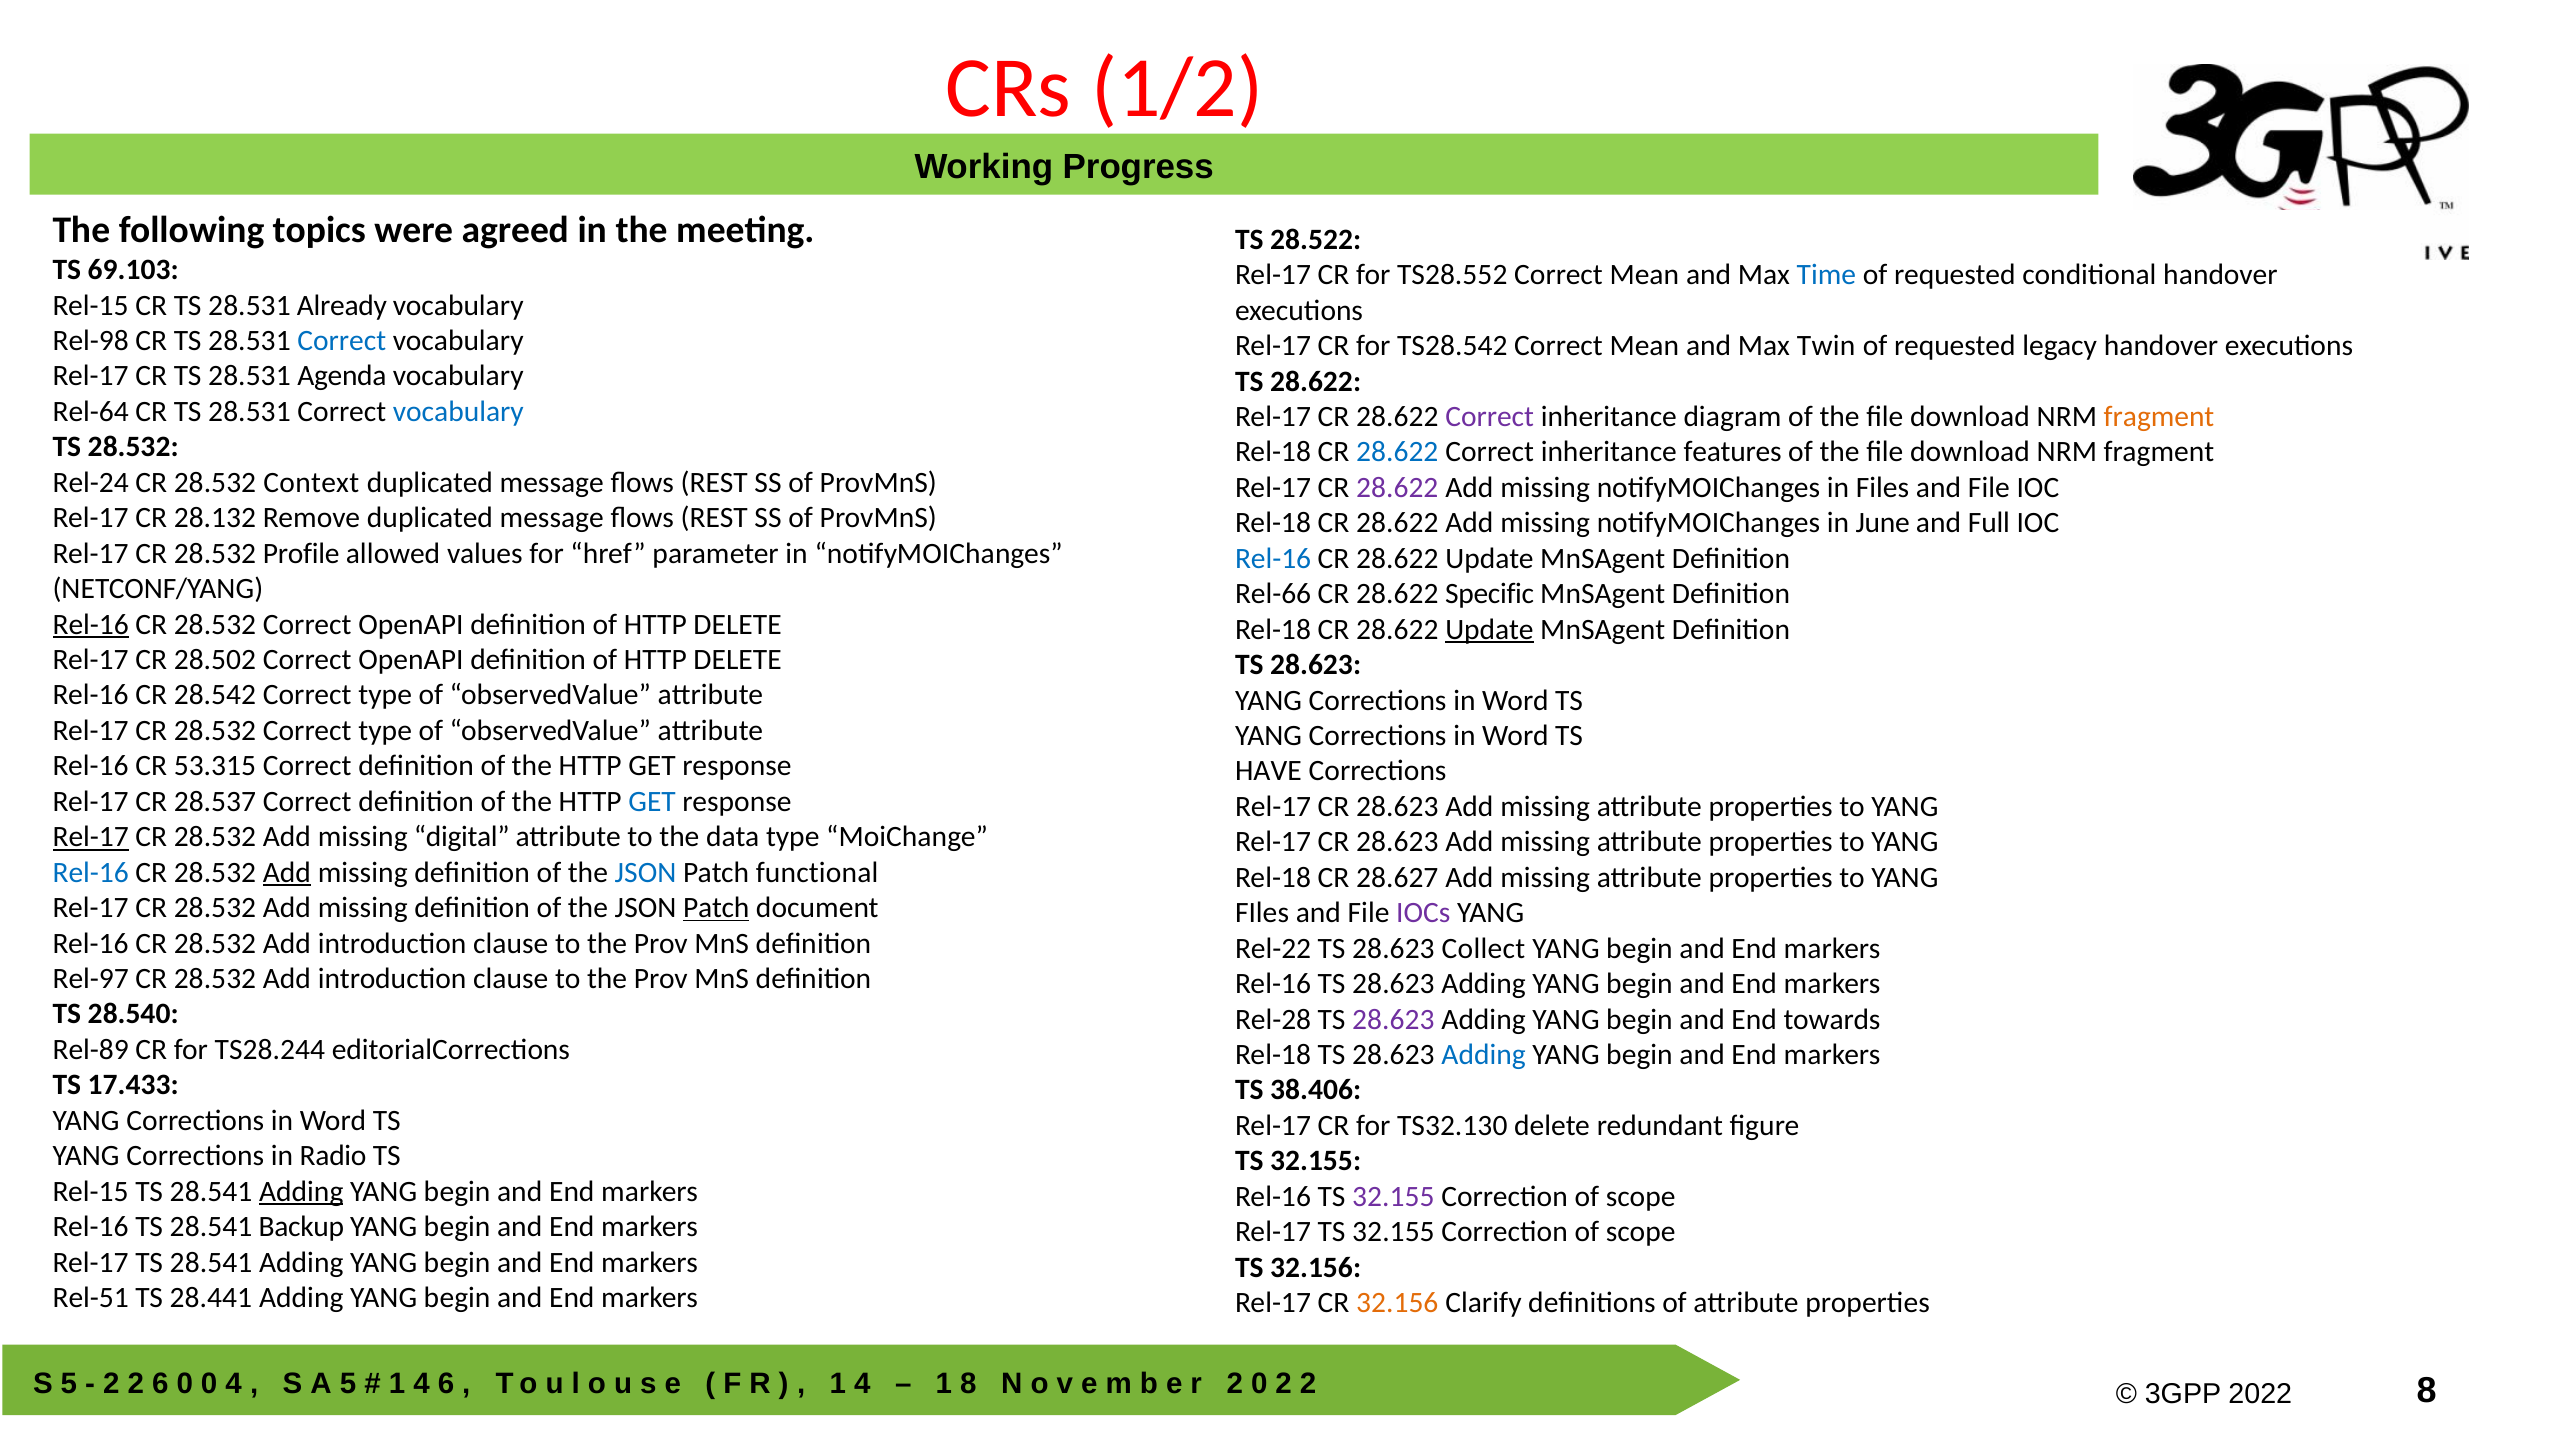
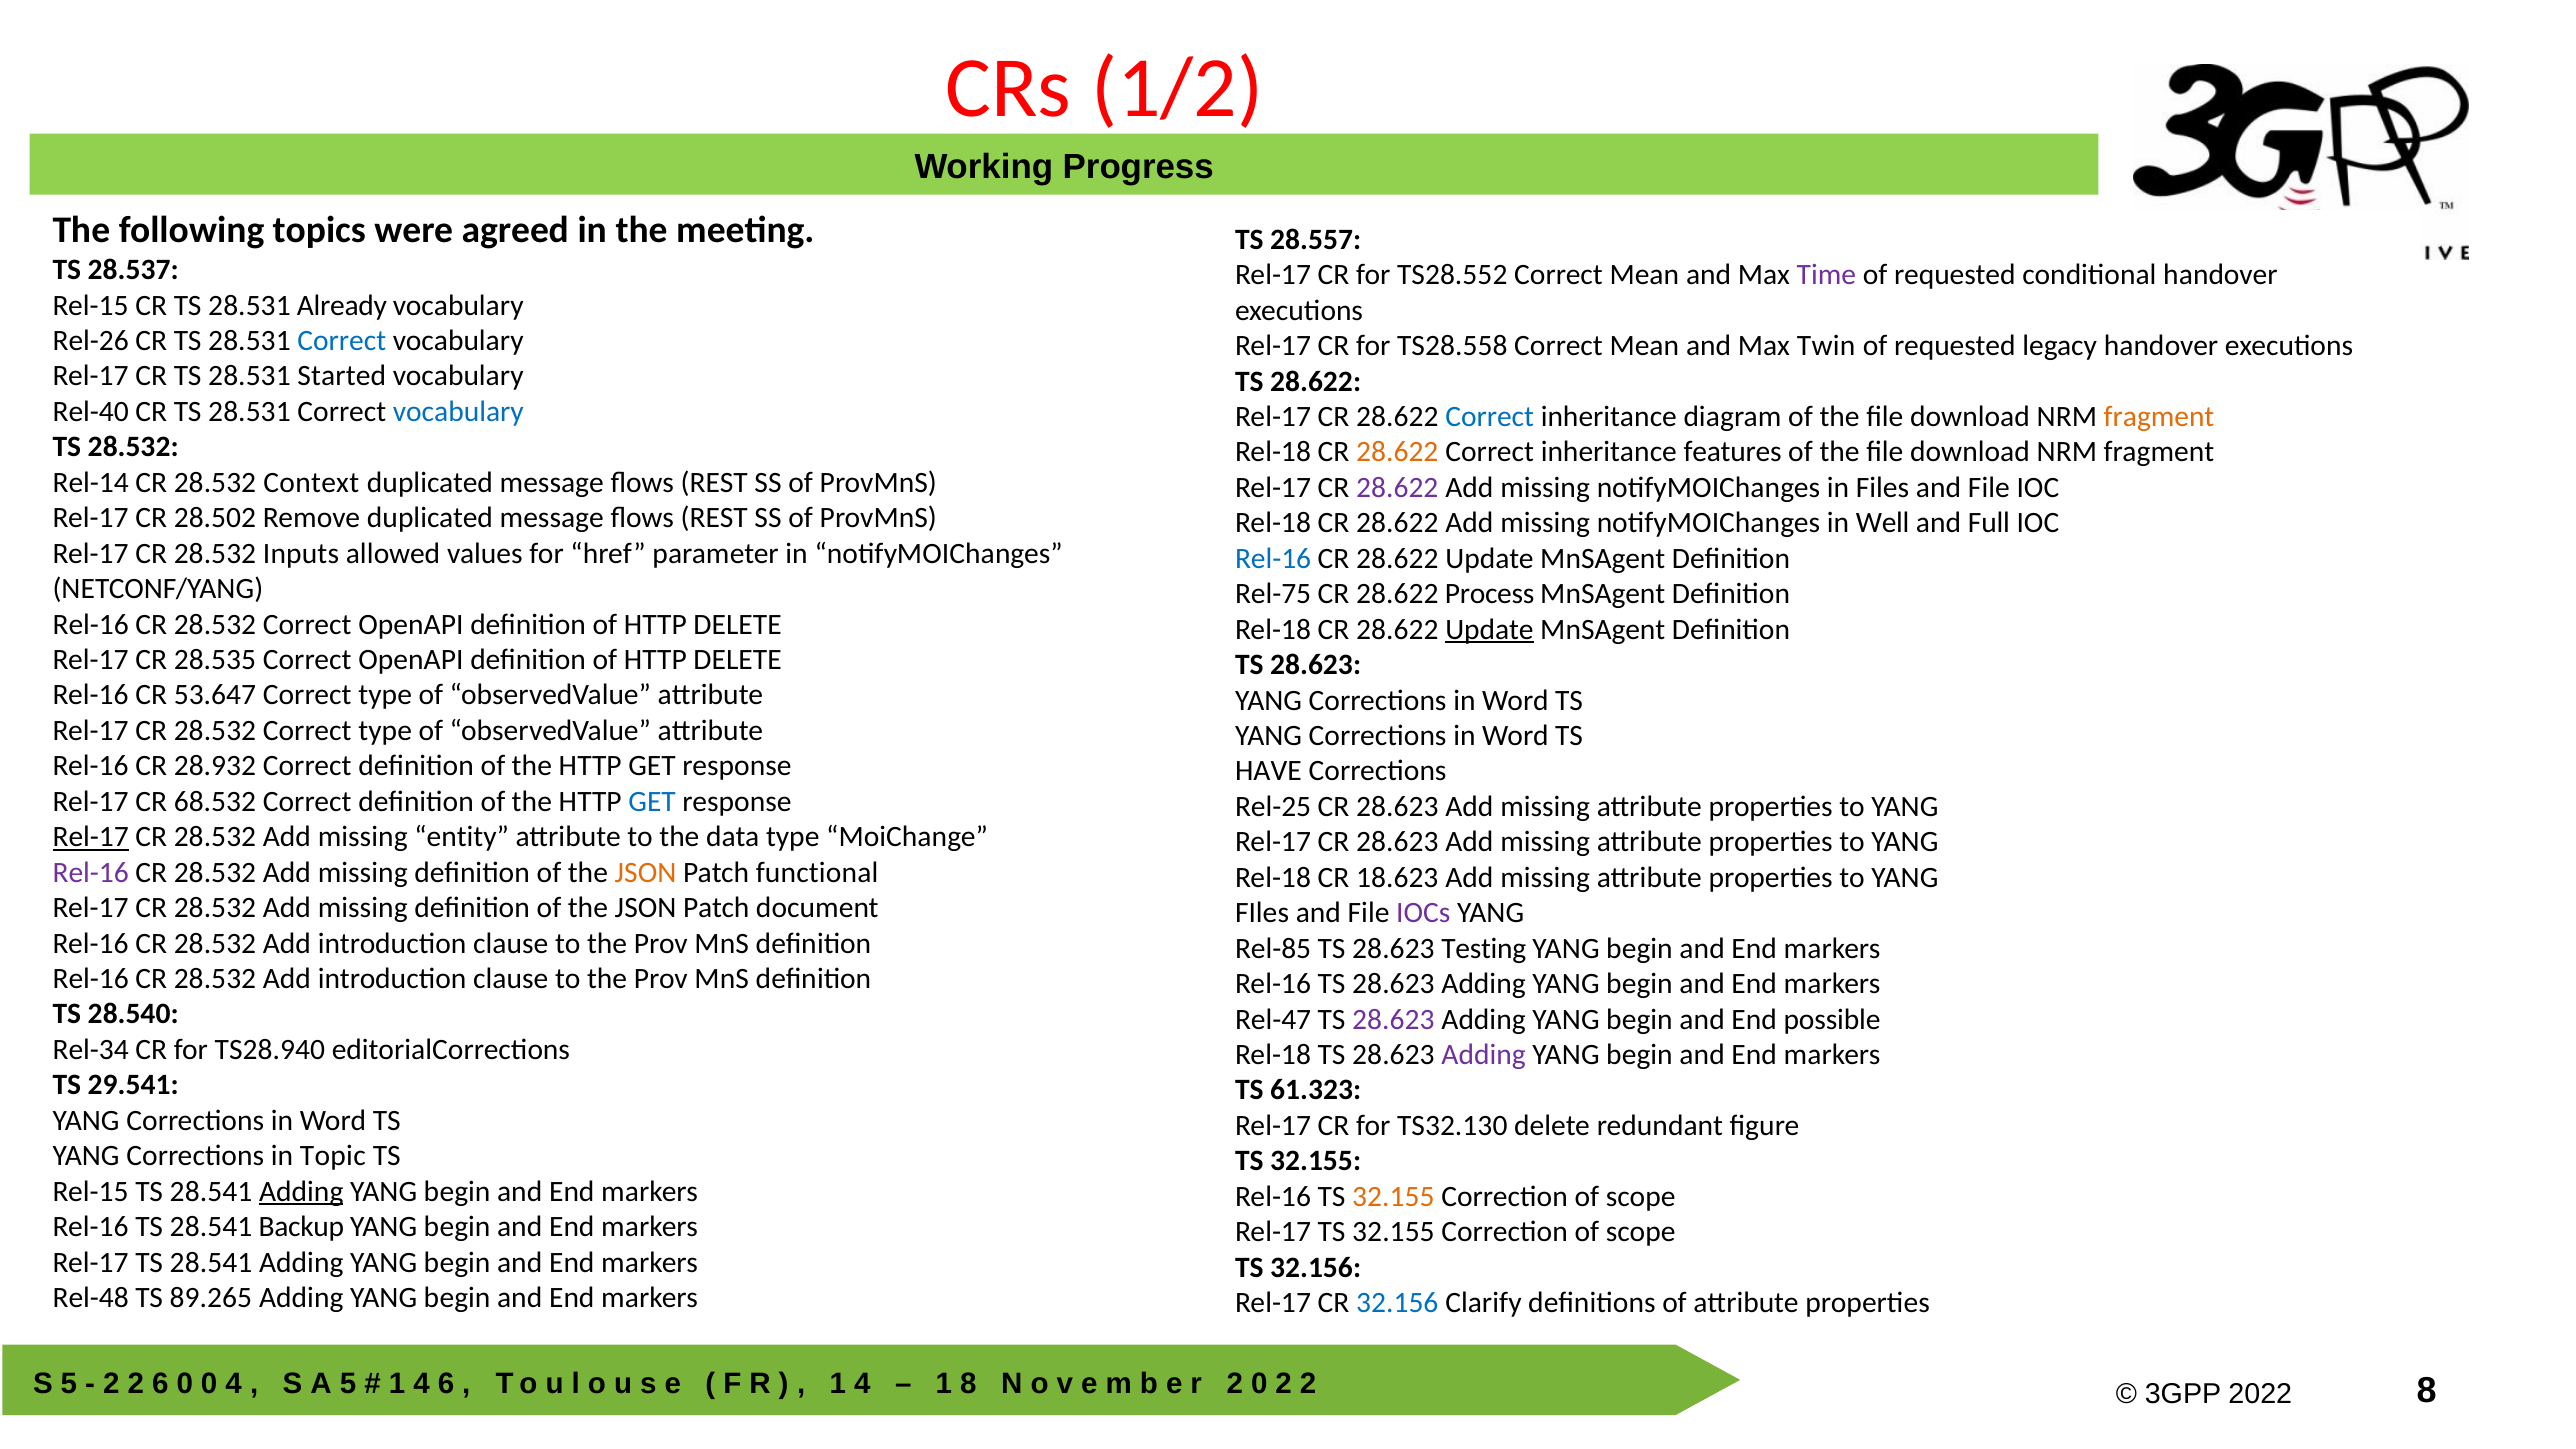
28.522: 28.522 -> 28.557 (1316, 240)
69.103: 69.103 -> 28.537 (133, 270)
Time colour: blue -> purple (1826, 275)
Rel-98: Rel-98 -> Rel-26 (91, 341)
TS28.542: TS28.542 -> TS28.558 (1452, 346)
Agenda: Agenda -> Started (342, 376)
Rel-64: Rel-64 -> Rel-40 (91, 412)
Correct colour: purple -> blue (1490, 417)
28.622 colour: blue -> orange (1397, 452)
Rel-24: Rel-24 -> Rel-14 (91, 483)
28.132: 28.132 -> 28.502 (215, 518)
June: June -> Well (1883, 523)
Profile: Profile -> Inputs (301, 553)
Rel-66: Rel-66 -> Rel-75 (1273, 594)
Specific: Specific -> Process (1490, 594)
Rel-16 underline: present -> none (91, 624)
28.502: 28.502 -> 28.535 (215, 660)
28.542: 28.542 -> 53.647 (215, 695)
53.315: 53.315 -> 28.932 (215, 766)
28.537: 28.537 -> 68.532 (215, 802)
Rel-17: Rel-17 -> Rel-25 (1273, 807)
digital: digital -> entity (462, 837)
Rel-16 colour: blue -> purple (91, 872)
Add underline: present -> none (287, 872)
JSON colour: blue -> orange (646, 872)
28.627: 28.627 -> 18.623 (1397, 878)
Patch underline: present -> none (716, 908)
Rel-22: Rel-22 -> Rel-85 (1273, 948)
Collect: Collect -> Testing (1484, 948)
Rel-97: Rel-97 -> Rel-16 (91, 979)
Rel-28: Rel-28 -> Rel-47 (1273, 1019)
towards: towards -> possible (1832, 1019)
Rel-89: Rel-89 -> Rel-34 (91, 1050)
TS28.244: TS28.244 -> TS28.940 (270, 1050)
Adding colour: blue -> purple (1484, 1055)
17.433: 17.433 -> 29.541 (133, 1085)
38.406: 38.406 -> 61.323 (1316, 1090)
Radio: Radio -> Topic (333, 1156)
32.155 colour: purple -> orange (1393, 1197)
Rel-51: Rel-51 -> Rel-48 (91, 1298)
28.441: 28.441 -> 89.265 (211, 1298)
32.156 colour: orange -> blue (1397, 1303)
